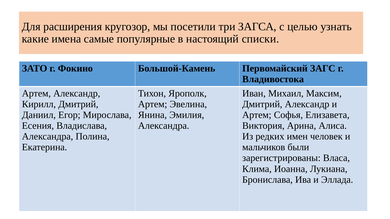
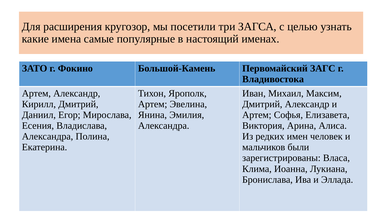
списки: списки -> именах (261, 39)
